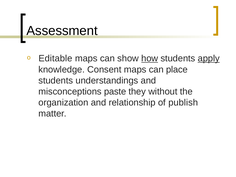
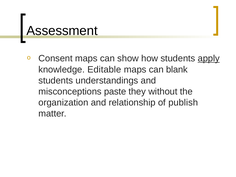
Editable: Editable -> Consent (56, 58)
how underline: present -> none (150, 58)
Consent: Consent -> Editable (104, 69)
place: place -> blank (177, 69)
